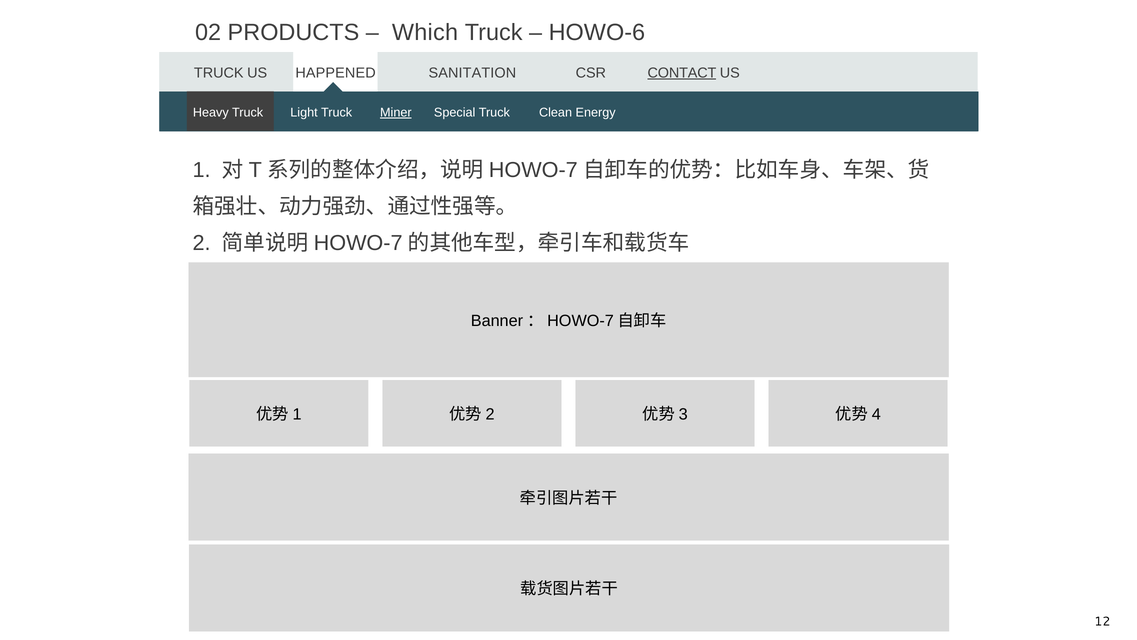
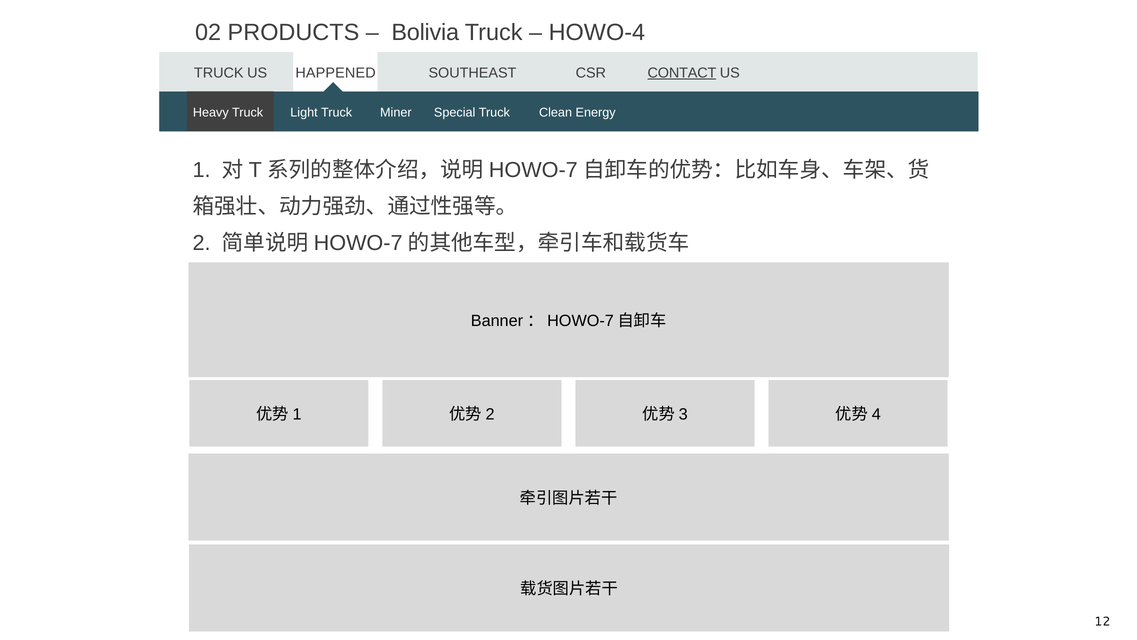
Which: Which -> Bolivia (425, 32)
HOWO-6: HOWO-6 -> HOWO-4 (597, 32)
SANITATION: SANITATION -> SOUTHEAST (472, 73)
Miner underline: present -> none (396, 112)
